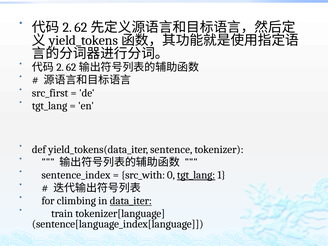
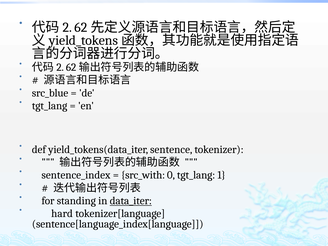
src_first: src_first -> src_blue (50, 93)
tgt_lang underline: present -> none (196, 175)
climbing: climbing -> standing (76, 201)
train: train -> hard (62, 214)
